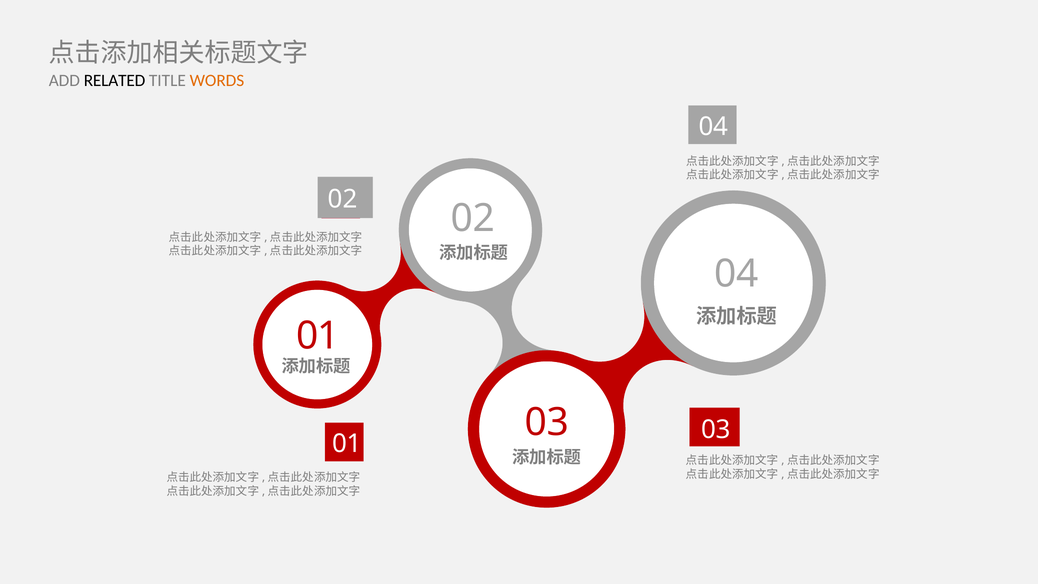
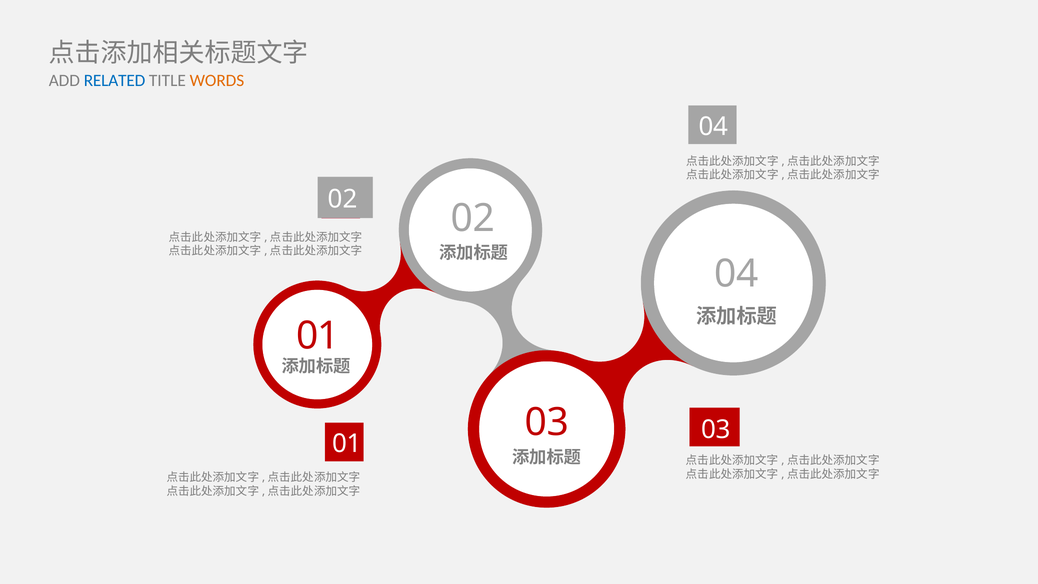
RELATED colour: black -> blue (115, 81)
